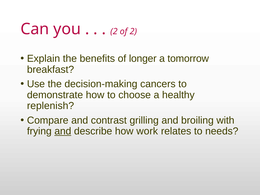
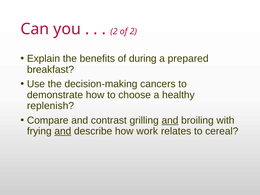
longer: longer -> during (143, 59)
tomorrow: tomorrow -> prepared (188, 59)
and underline: none -> present (170, 120)
needs: needs -> cereal (222, 131)
